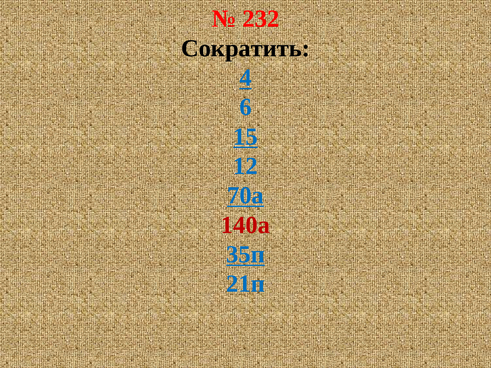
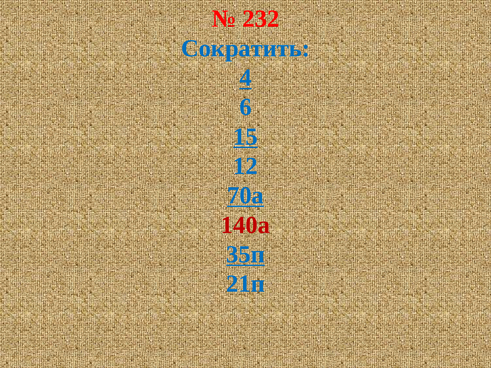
Сократить colour: black -> blue (245, 48)
